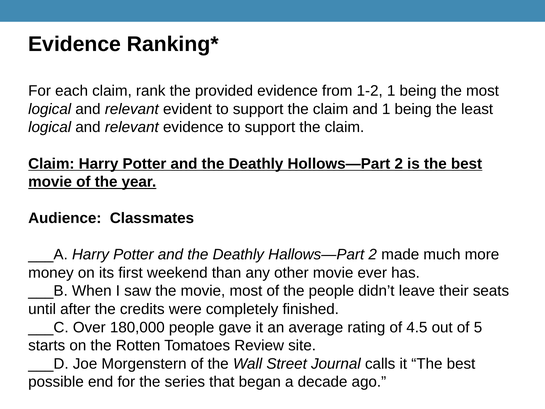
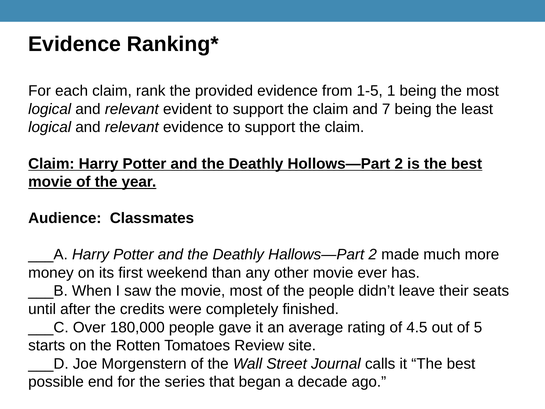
1-2: 1-2 -> 1-5 (370, 91)
and 1: 1 -> 7 (386, 109)
